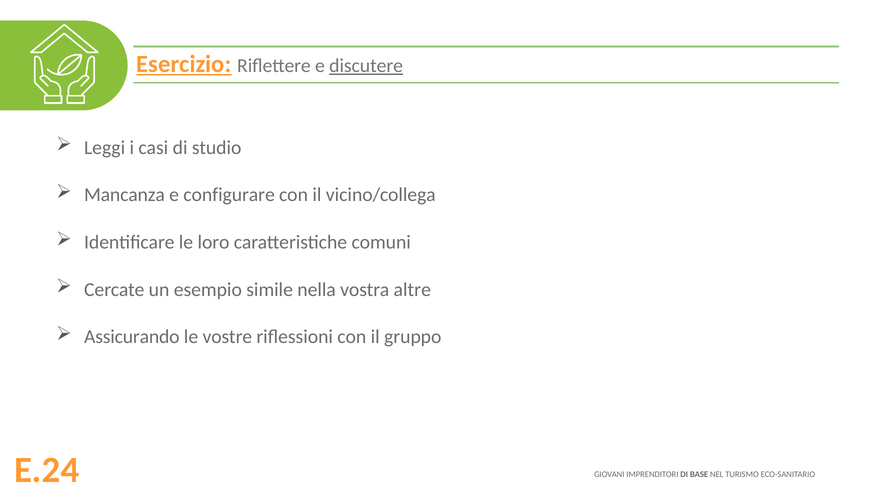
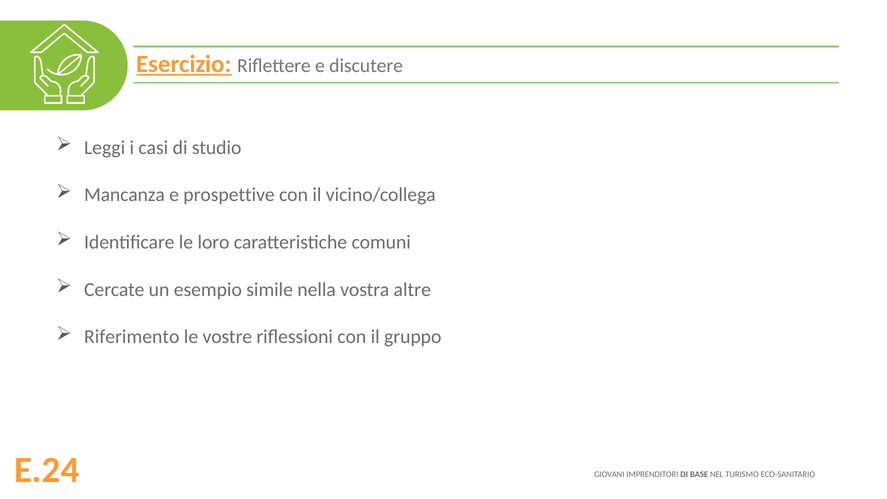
discutere underline: present -> none (366, 66)
configurare: configurare -> prospettive (229, 195)
Assicurando: Assicurando -> Riferimento (132, 337)
